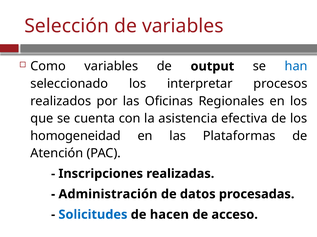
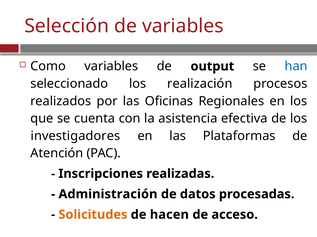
interpretar: interpretar -> realización (200, 84)
homogeneidad: homogeneidad -> investigadores (75, 136)
Solicitudes colour: blue -> orange (93, 215)
